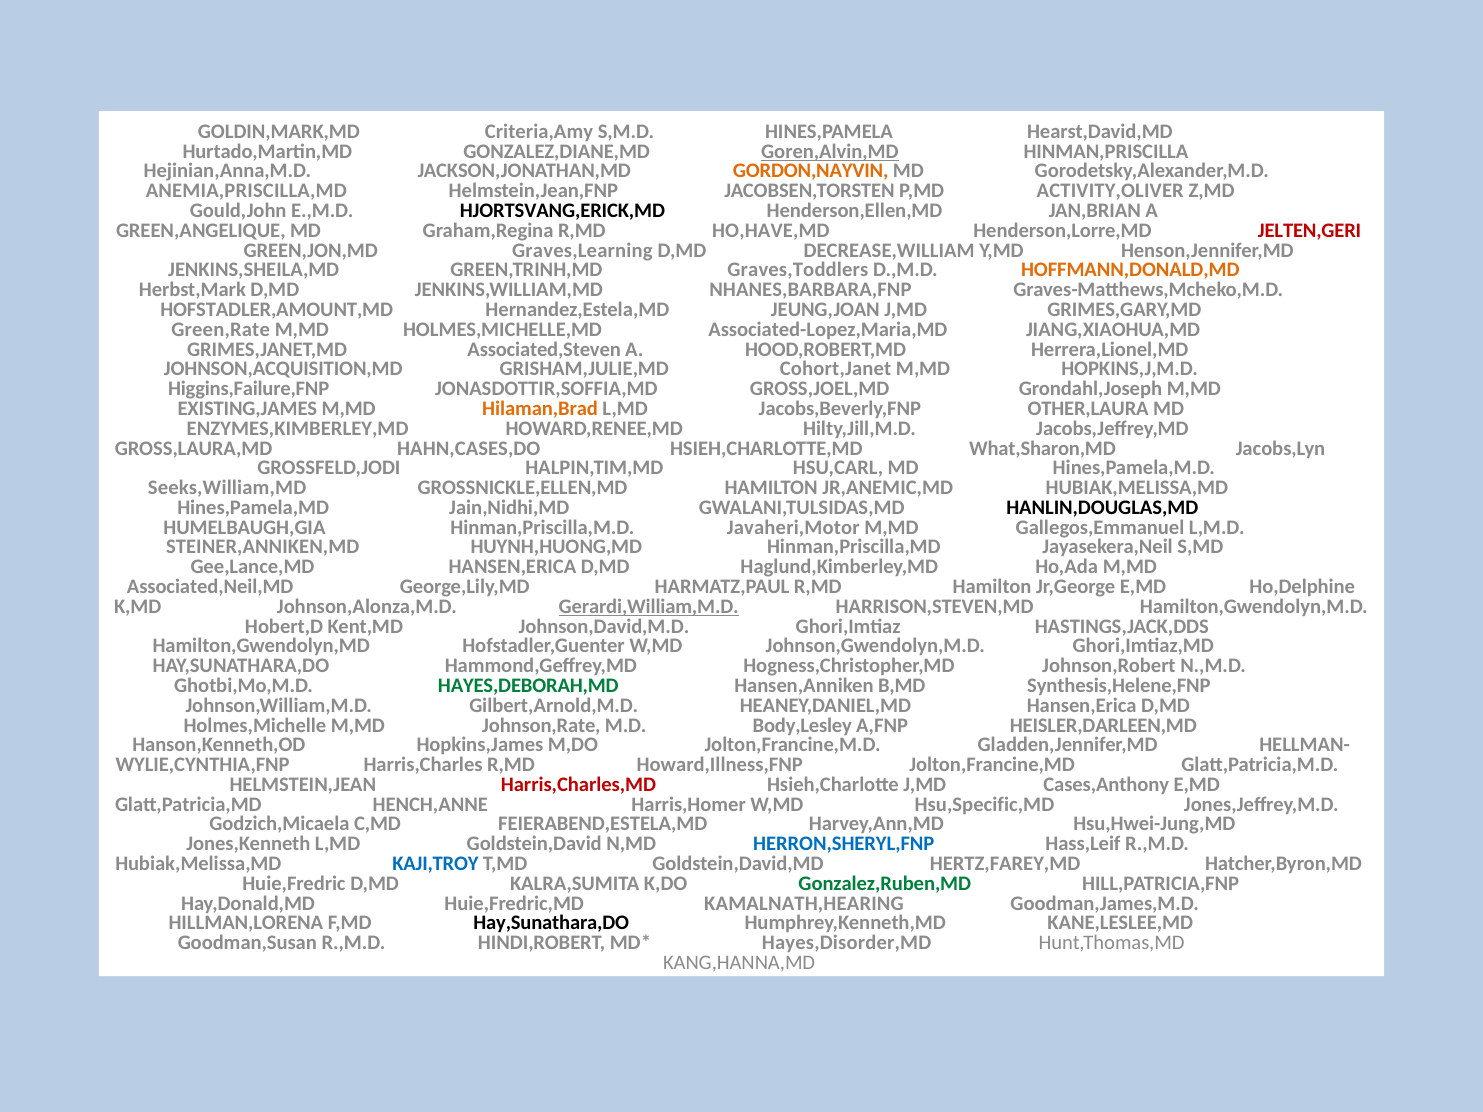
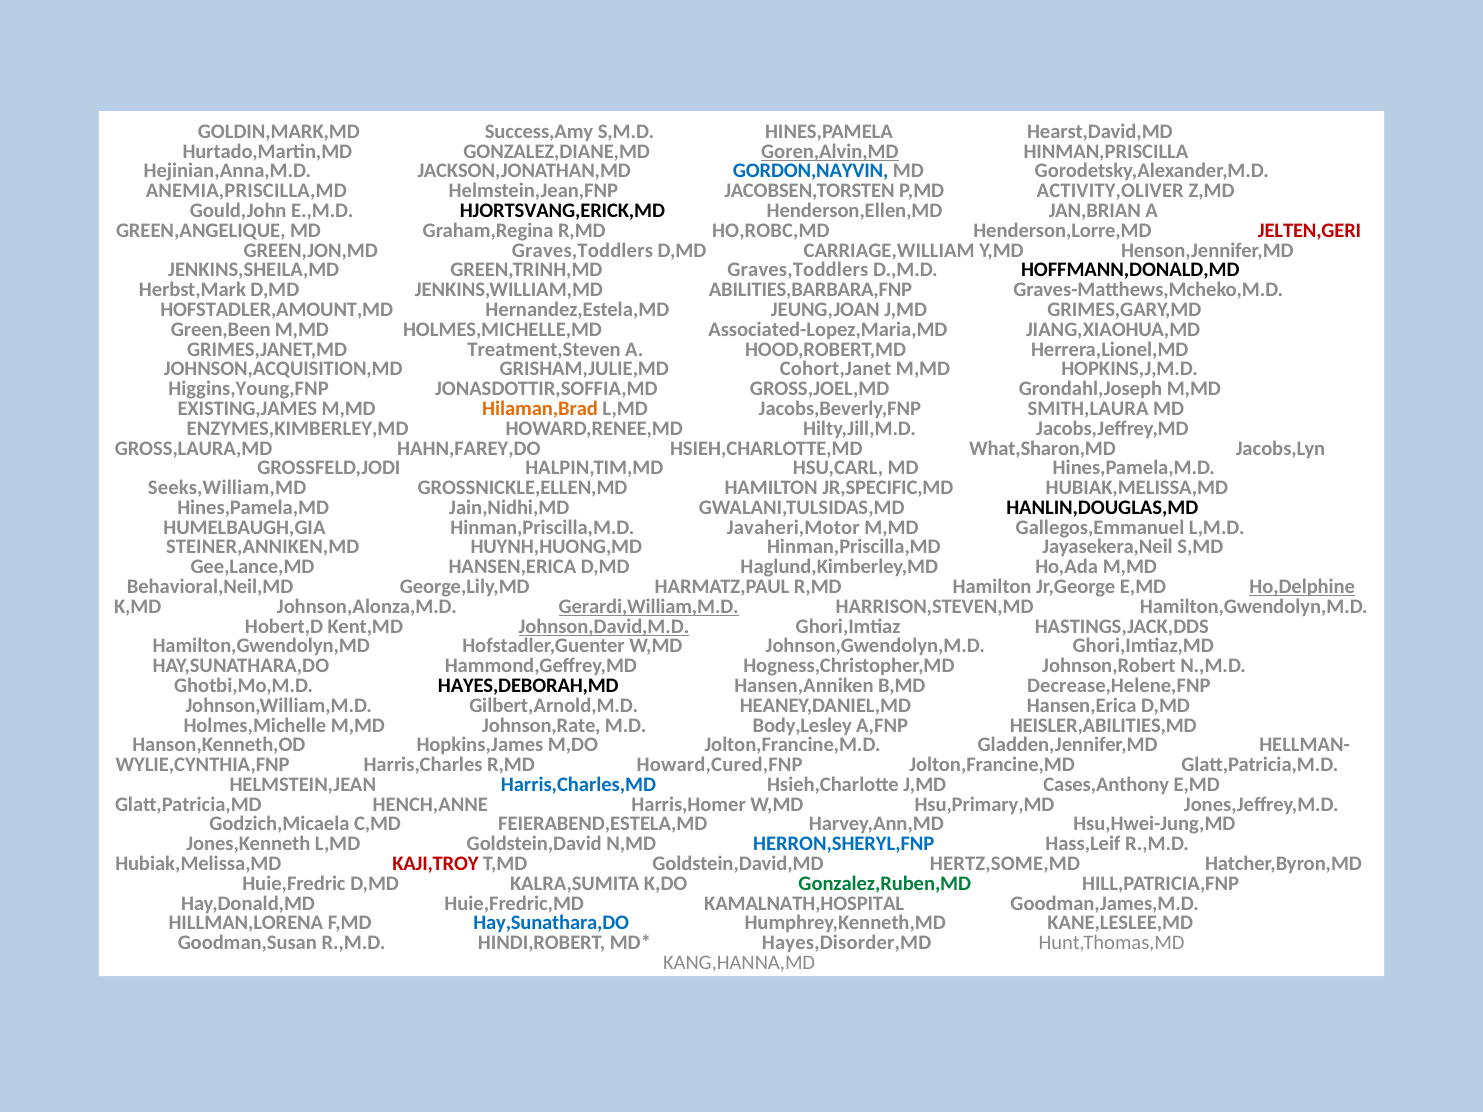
Criteria,Amy: Criteria,Amy -> Success,Amy (539, 132)
GORDON,NAYVIN colour: orange -> blue (811, 171)
HO,HAVE,MD: HO,HAVE,MD -> HO,ROBC,MD (771, 231)
GREEN,JON,MD Graves,Learning: Graves,Learning -> Graves,Toddlers (582, 250)
DECREASE,WILLIAM: DECREASE,WILLIAM -> CARRIAGE,WILLIAM (889, 250)
HOFFMANN,DONALD,MD colour: orange -> black (1130, 270)
NHANES,BARBARA,FNP: NHANES,BARBARA,FNP -> ABILITIES,BARBARA,FNP (811, 290)
Green,Rate: Green,Rate -> Green,Been (221, 330)
Associated,Steven: Associated,Steven -> Treatment,Steven (544, 349)
Higgins,Failure,FNP: Higgins,Failure,FNP -> Higgins,Young,FNP (249, 389)
OTHER,LAURA: OTHER,LAURA -> SMITH,LAURA (1088, 409)
HAHN,CASES,DO: HAHN,CASES,DO -> HAHN,FAREY,DO (469, 448)
JR,ANEMIC,MD: JR,ANEMIC,MD -> JR,SPECIFIC,MD (888, 488)
Associated,Neil,MD: Associated,Neil,MD -> Behavioral,Neil,MD (210, 587)
Ho,Delphine underline: none -> present (1302, 587)
Johnson,David,M.D underline: none -> present (604, 626)
HAYES,DEBORAH,MD colour: green -> black (528, 686)
Synthesis,Helene,FNP: Synthesis,Helene,FNP -> Decrease,Helene,FNP (1119, 686)
HEISLER,DARLEEN,MD: HEISLER,DARLEEN,MD -> HEISLER,ABILITIES,MD (1103, 725)
Howard,Illness,FNP: Howard,Illness,FNP -> Howard,Cured,FNP (720, 765)
Harris,Charles,MD colour: red -> blue (578, 785)
Hsu,Specific,MD: Hsu,Specific,MD -> Hsu,Primary,MD (984, 805)
KAJI,TROY colour: blue -> red (435, 864)
HERTZ,FAREY,MD: HERTZ,FAREY,MD -> HERTZ,SOME,MD (1005, 864)
KAMALNATH,HEARING: KAMALNATH,HEARING -> KAMALNATH,HOSPITAL (804, 904)
Hay,Sunathara,DO colour: black -> blue (551, 923)
